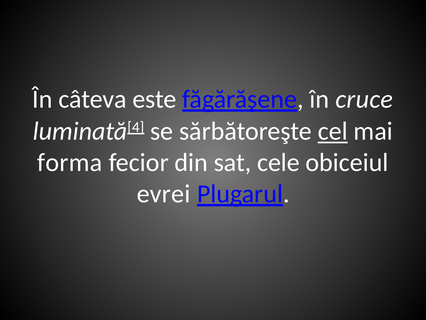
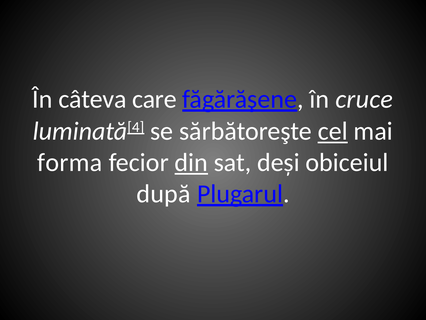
este: este -> care (154, 99)
din underline: none -> present (191, 162)
cele: cele -> deşi (278, 162)
evrei: evrei -> după (164, 194)
